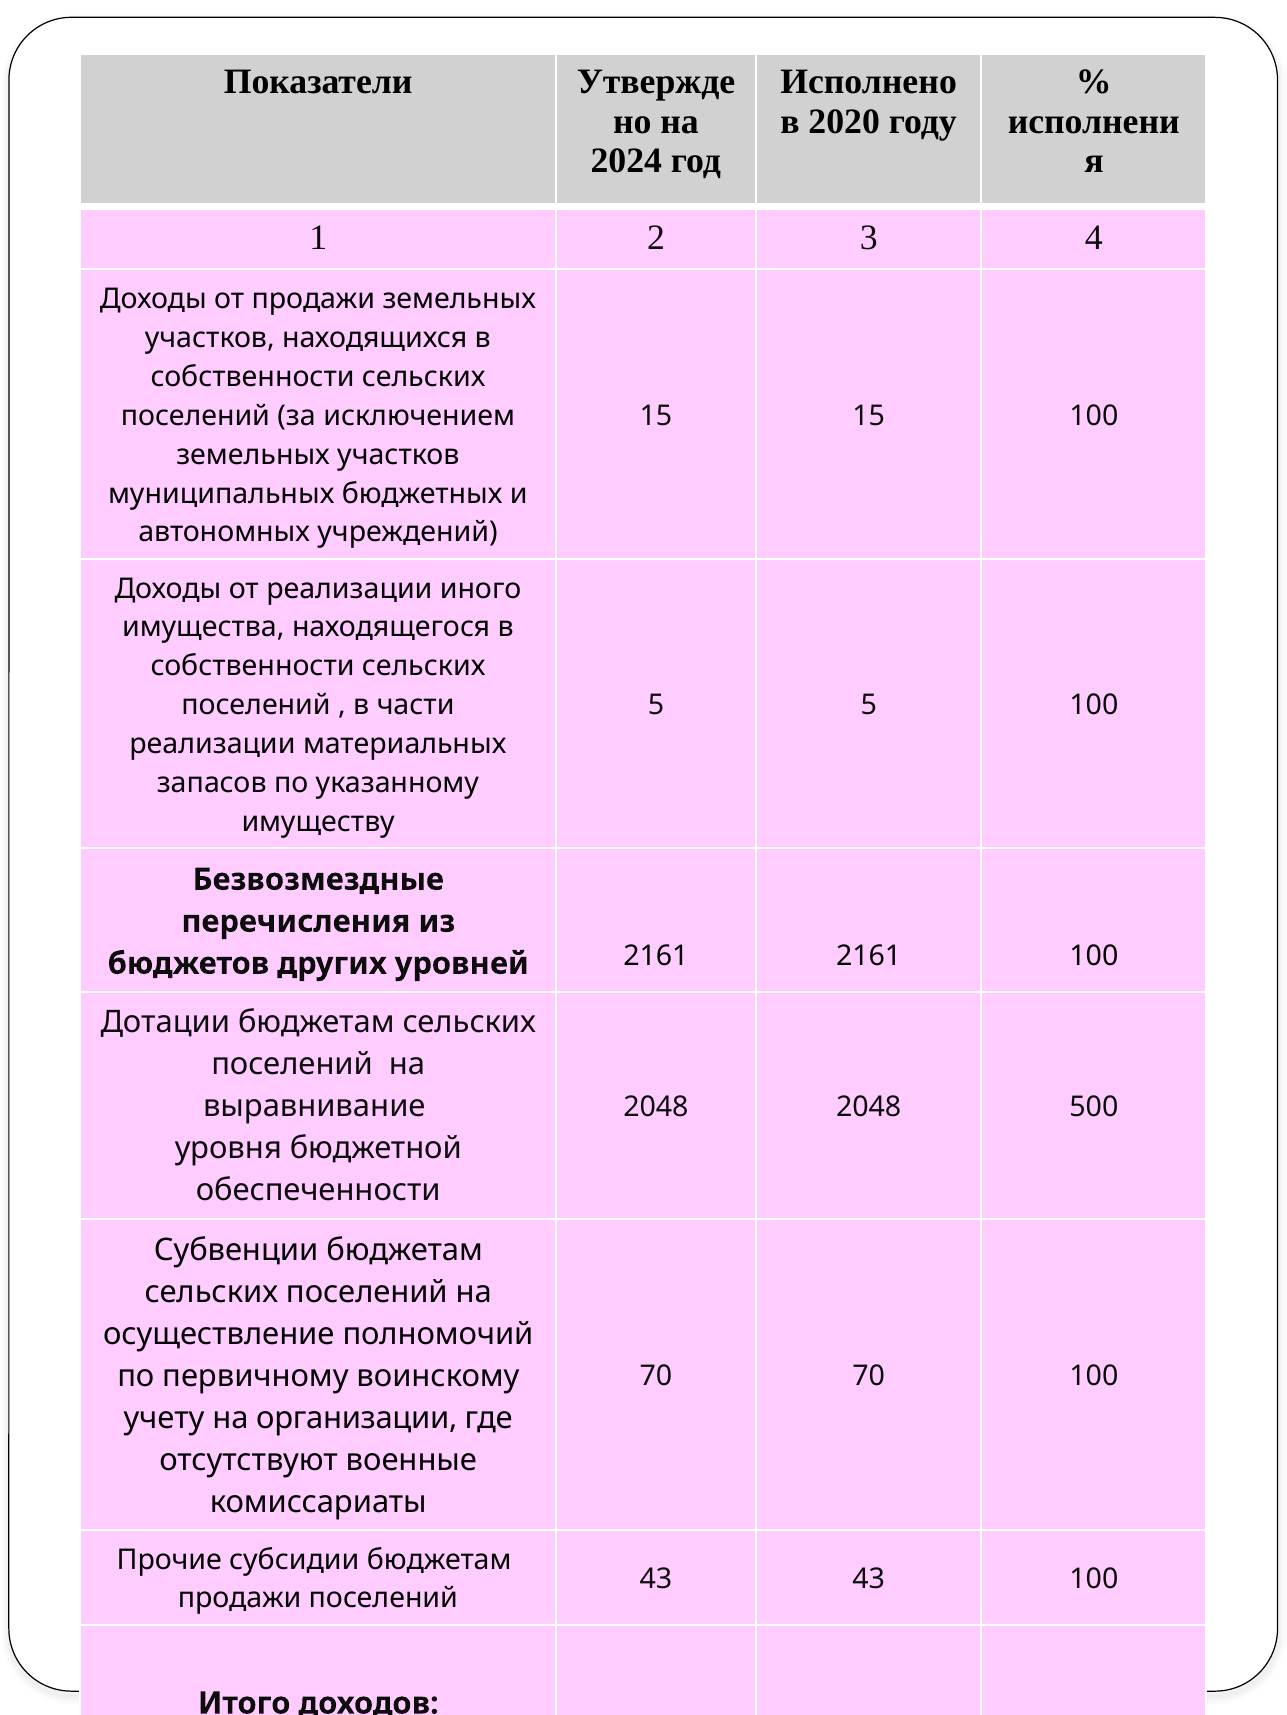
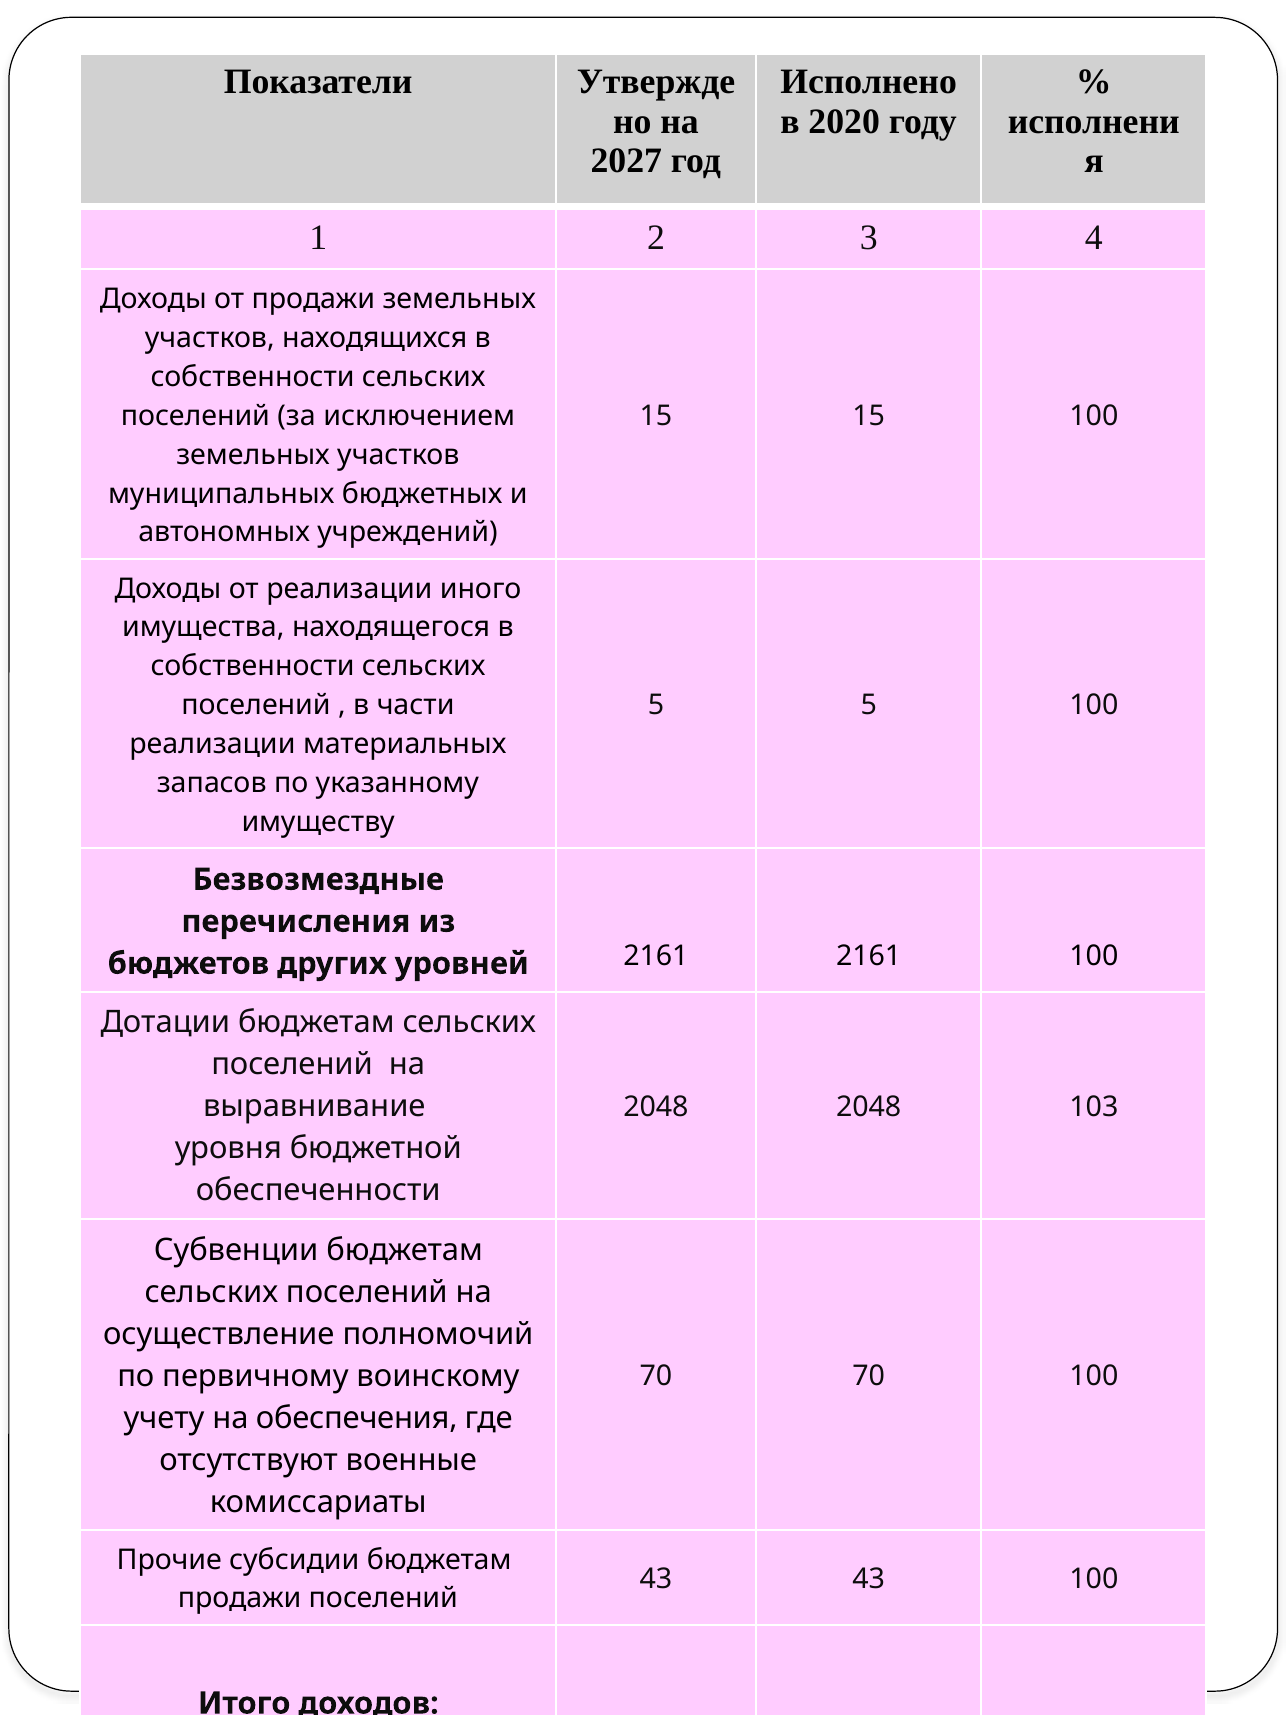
2024: 2024 -> 2027 (626, 161)
500: 500 -> 103 (1094, 1107)
организации: организации -> обеспечения (357, 1419)
